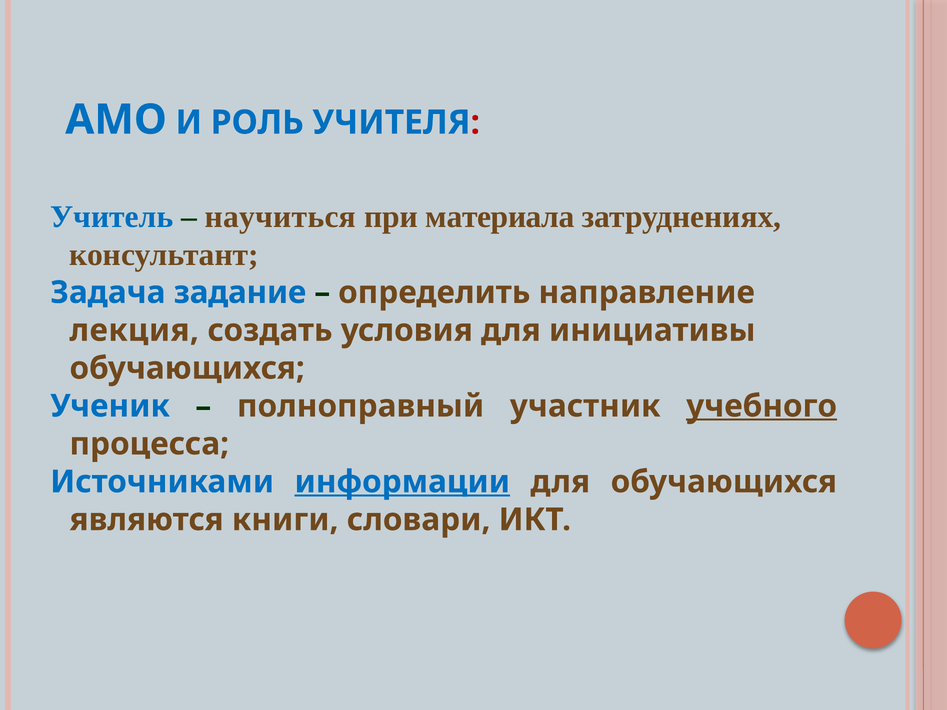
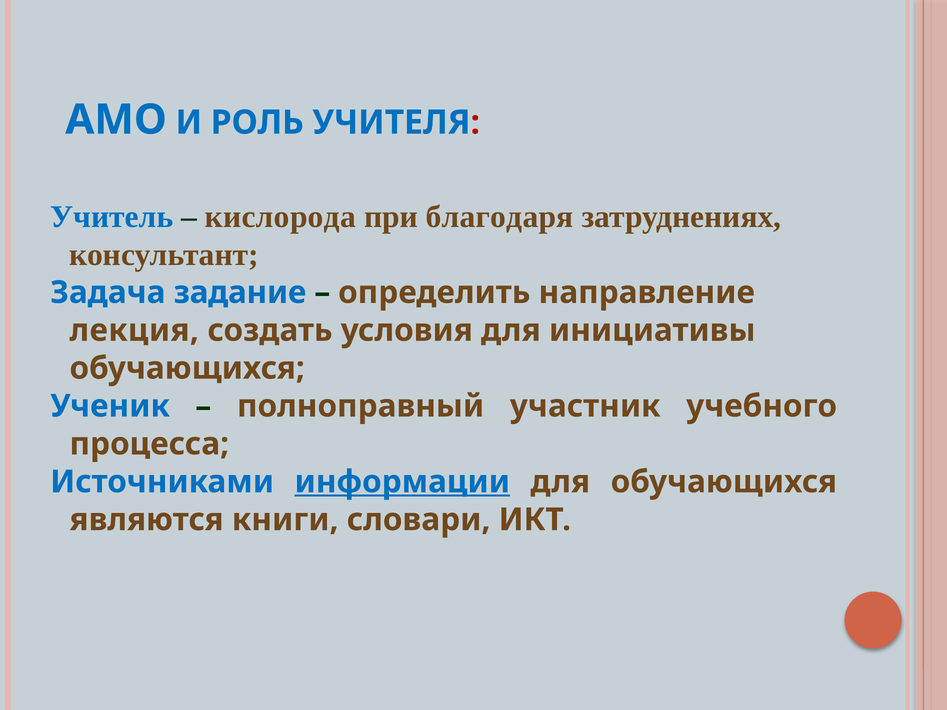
научиться: научиться -> кислорода (280, 217)
материала: материала -> благодаря (500, 217)
учебного underline: present -> none (762, 406)
